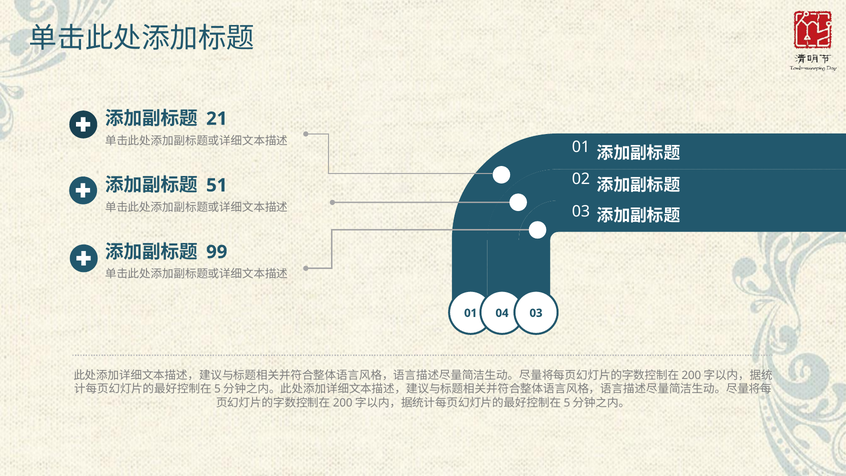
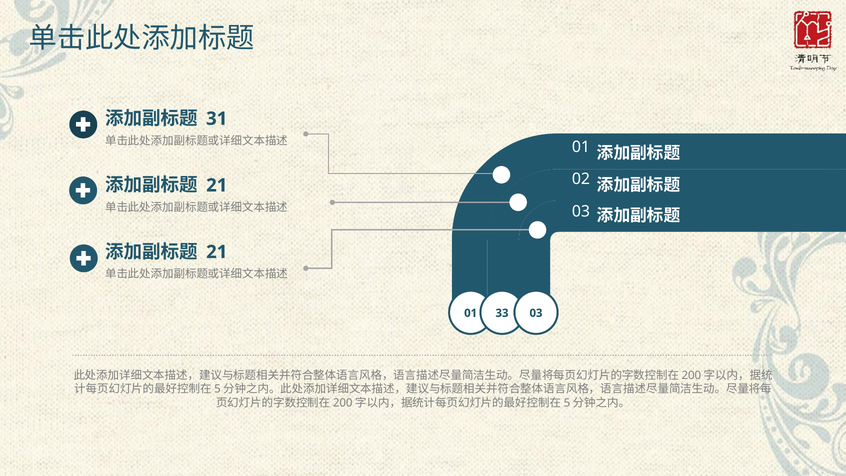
21: 21 -> 31 (217, 119)
51: 51 -> 21 (217, 185)
99: 99 -> 21 (217, 252)
04: 04 -> 33 (502, 313)
